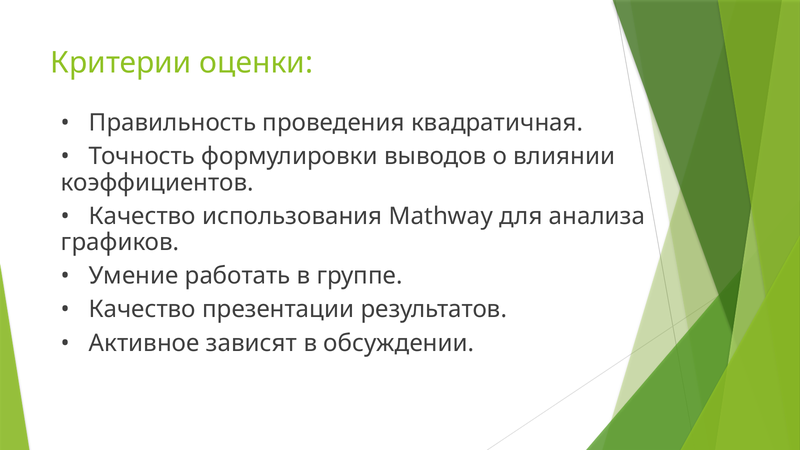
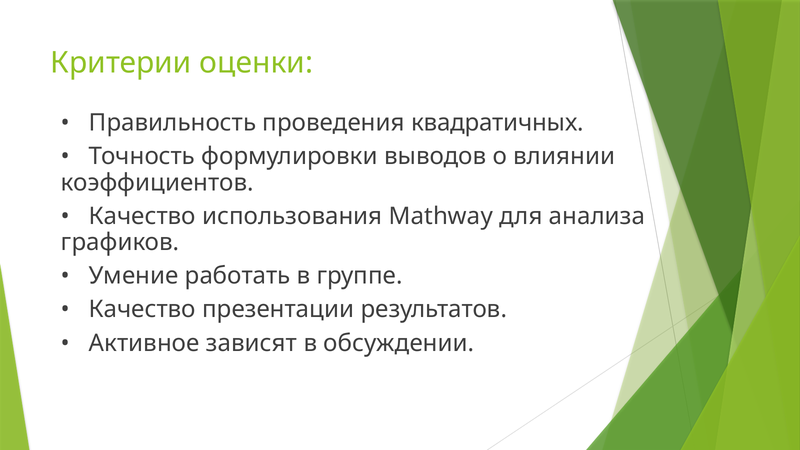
квадратичная: квадратичная -> квадратичных (497, 123)
